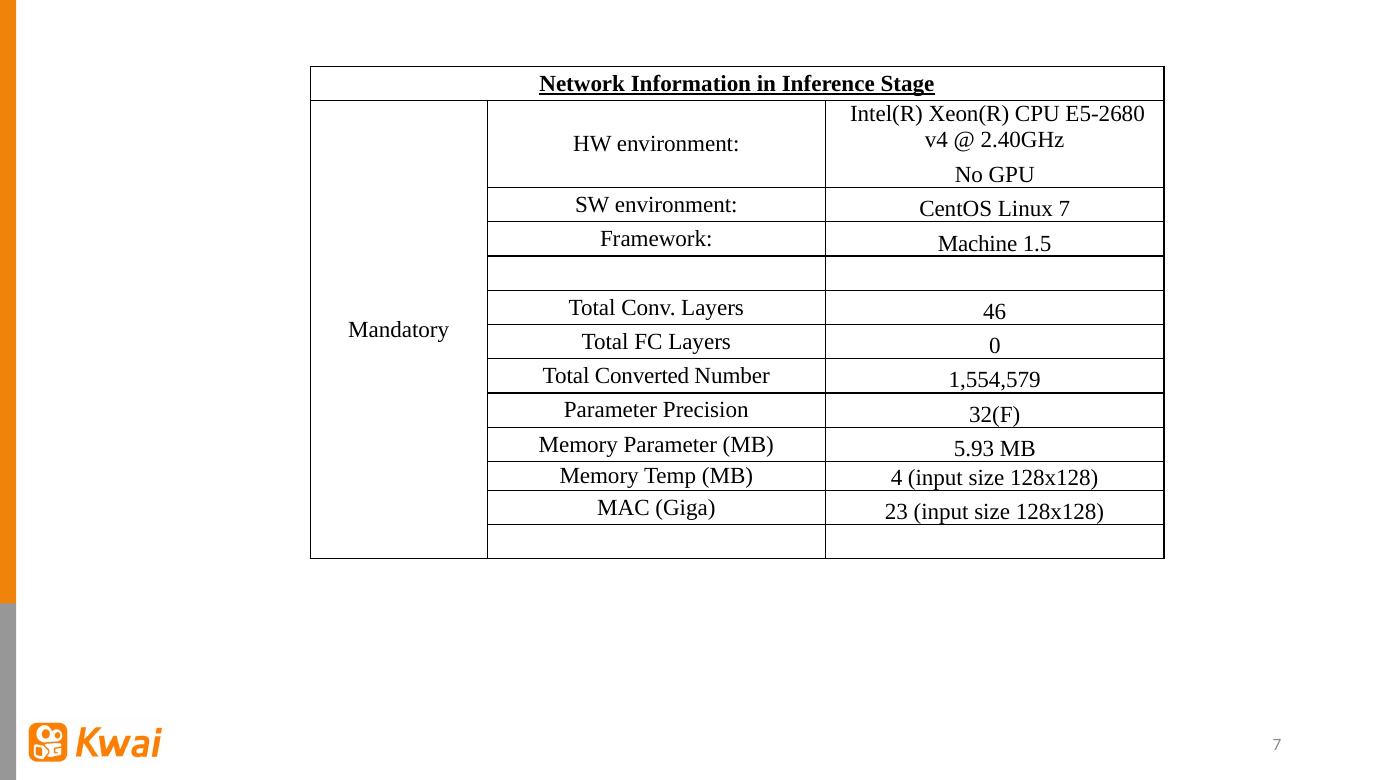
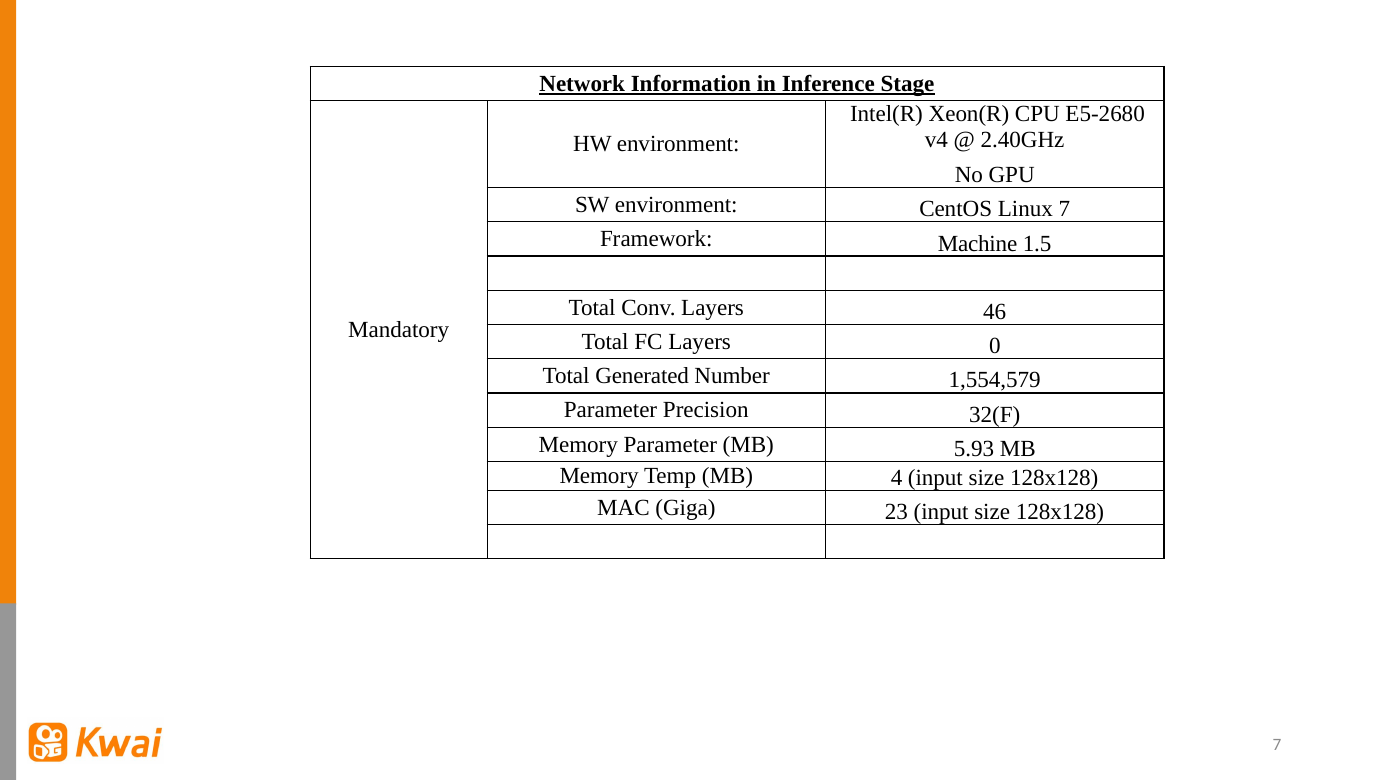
Converted: Converted -> Generated (642, 376)
